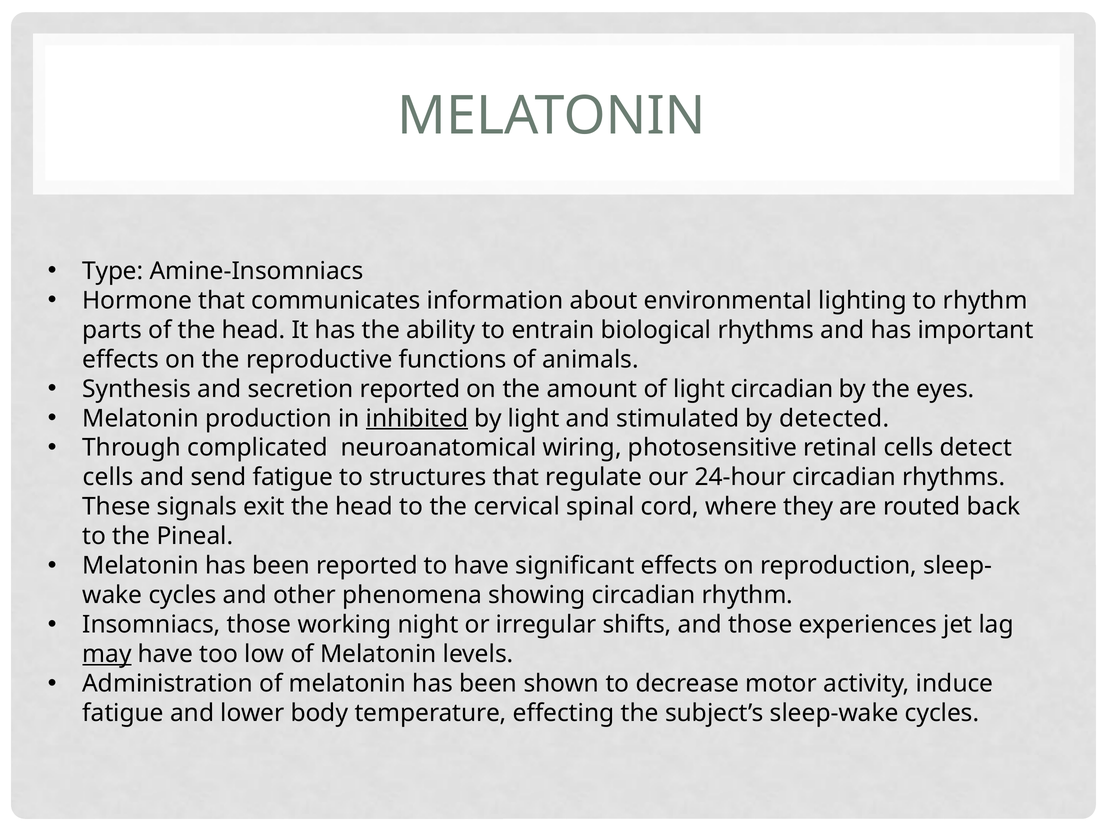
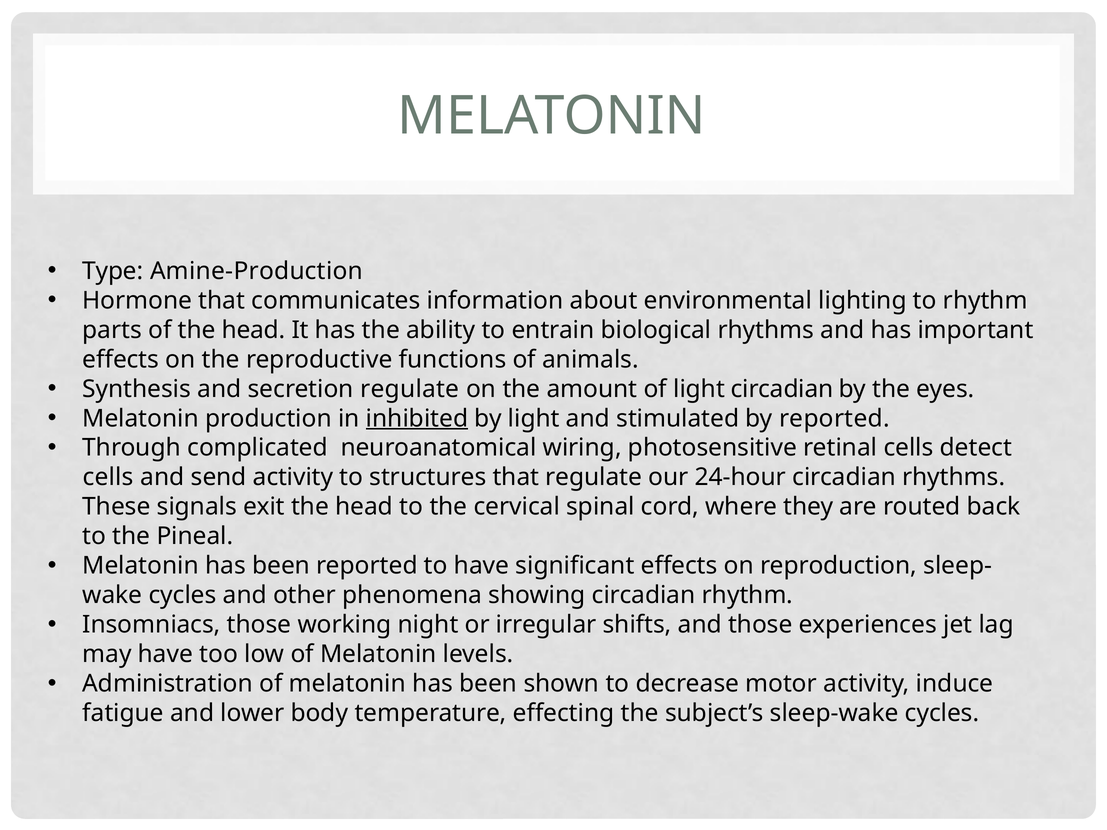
Amine-Insomniacs: Amine-Insomniacs -> Amine-Production (257, 271)
secretion reported: reported -> regulate (410, 389)
by detected: detected -> reported (834, 419)
send fatigue: fatigue -> activity (293, 478)
may underline: present -> none (107, 655)
